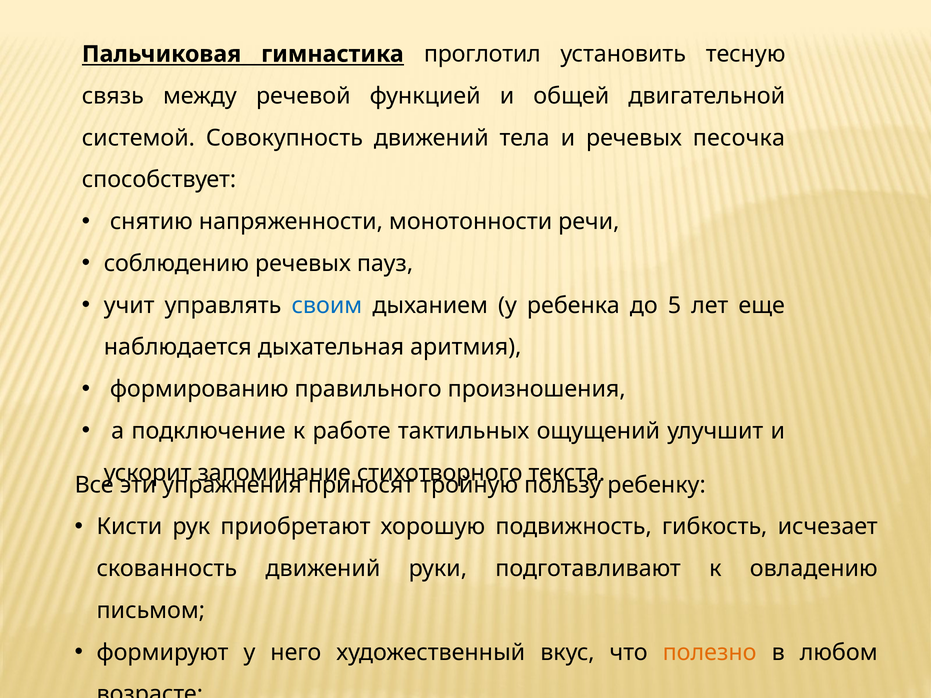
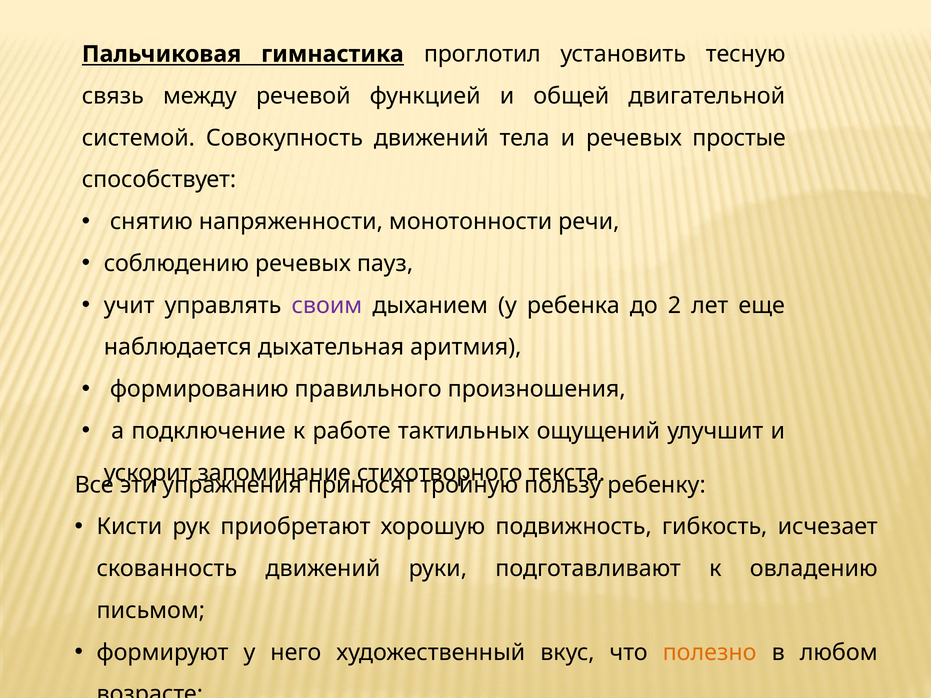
песочка: песочка -> простые (739, 138)
своим colour: blue -> purple (327, 306)
5: 5 -> 2 (674, 306)
